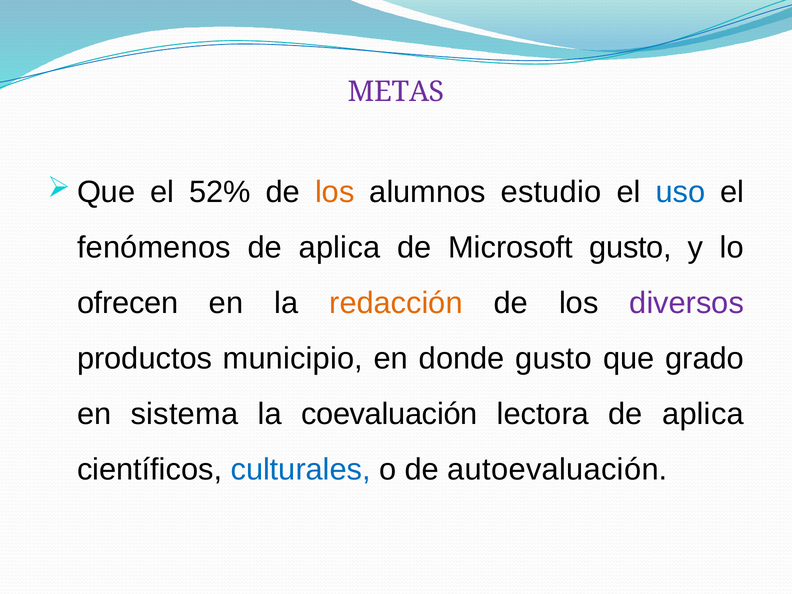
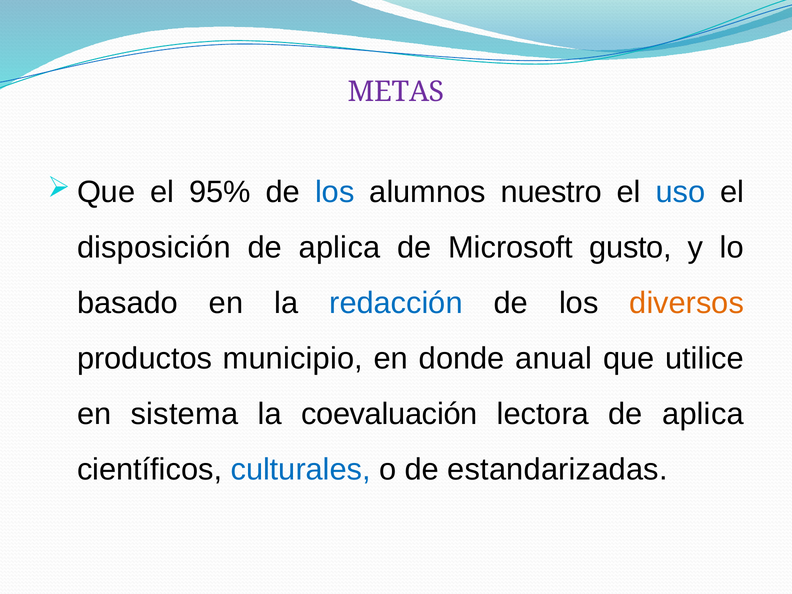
52%: 52% -> 95% (220, 192)
los colour: orange -> blue (335, 192)
estudio: estudio -> nuestro (551, 192)
fenómenos: fenómenos -> disposición (154, 248)
ofrecen: ofrecen -> basado (128, 303)
redacción colour: orange -> blue (396, 303)
diversos colour: purple -> orange (687, 303)
donde gusto: gusto -> anual (554, 359)
grado: grado -> utilice (705, 359)
autoevaluación: autoevaluación -> estandarizadas (558, 470)
